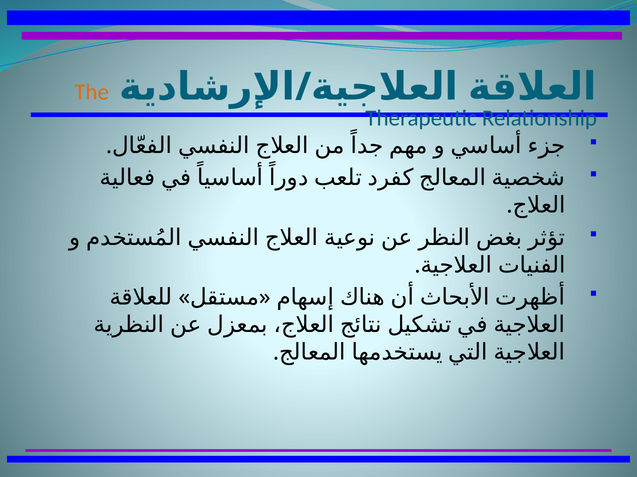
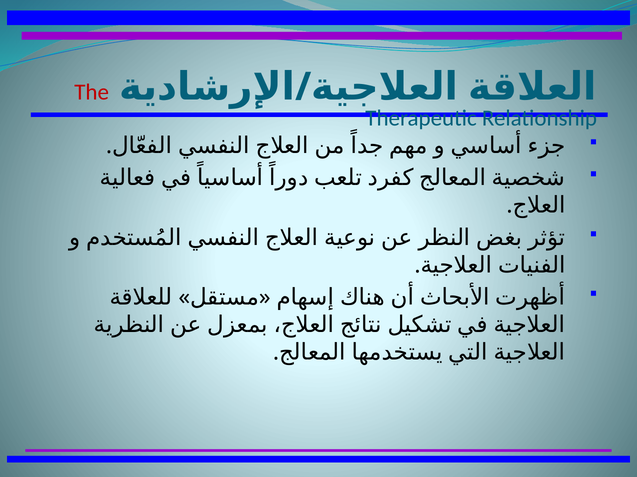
The colour: orange -> red (92, 92)
